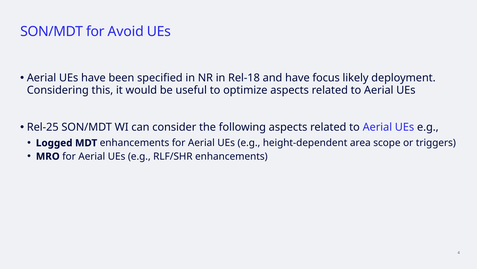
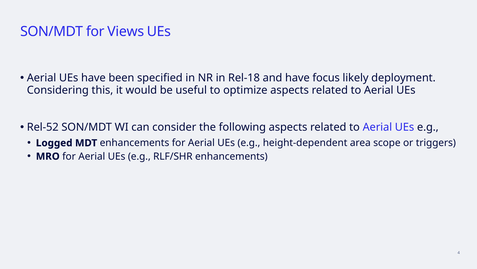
Avoid: Avoid -> Views (126, 31)
Rel-25: Rel-25 -> Rel-52 (43, 127)
